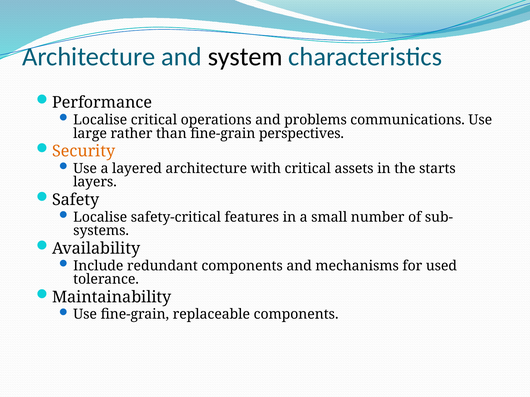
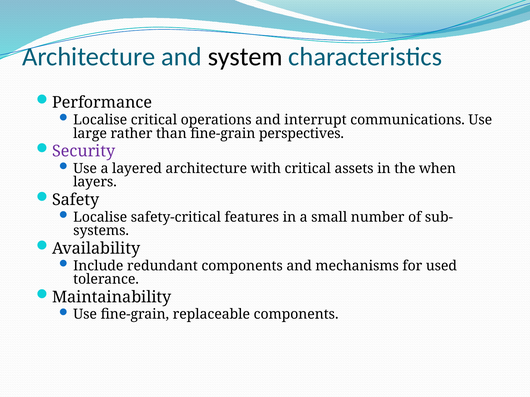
problems: problems -> interrupt (315, 120)
Security colour: orange -> purple (84, 151)
starts: starts -> when (437, 169)
